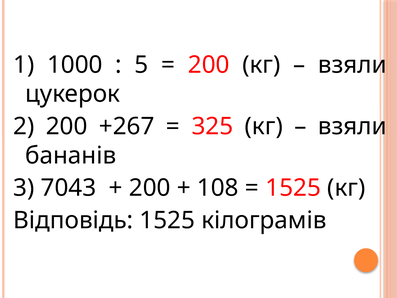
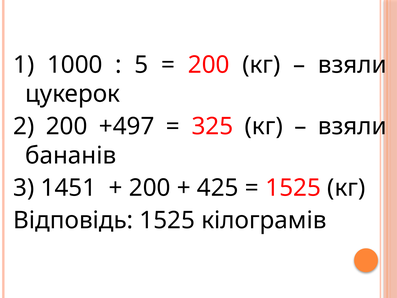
+267: +267 -> +497 (127, 126)
7043: 7043 -> 1451 (68, 188)
108: 108 -> 425 (218, 188)
